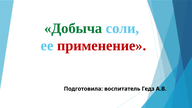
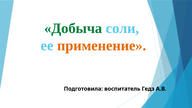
применение colour: red -> orange (102, 46)
